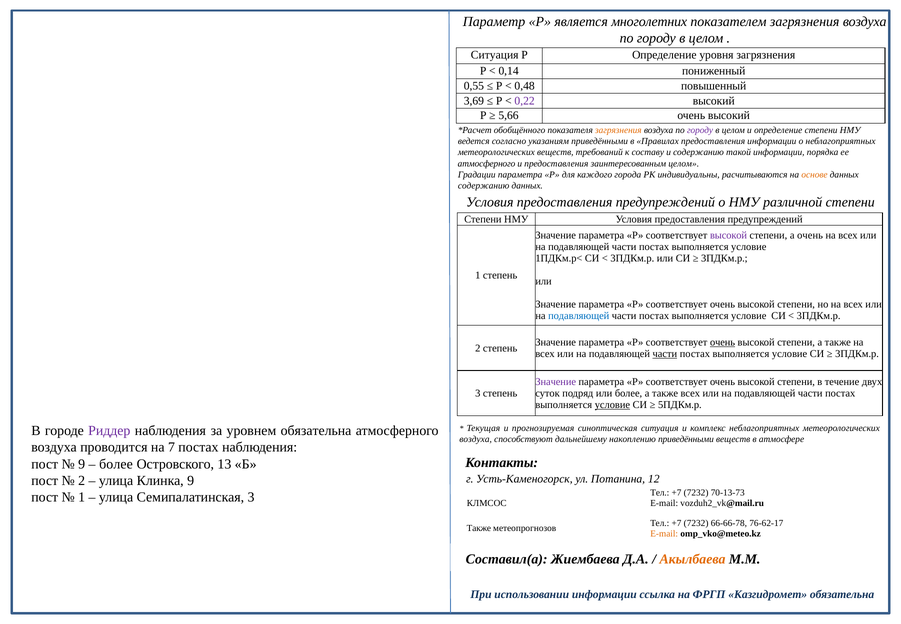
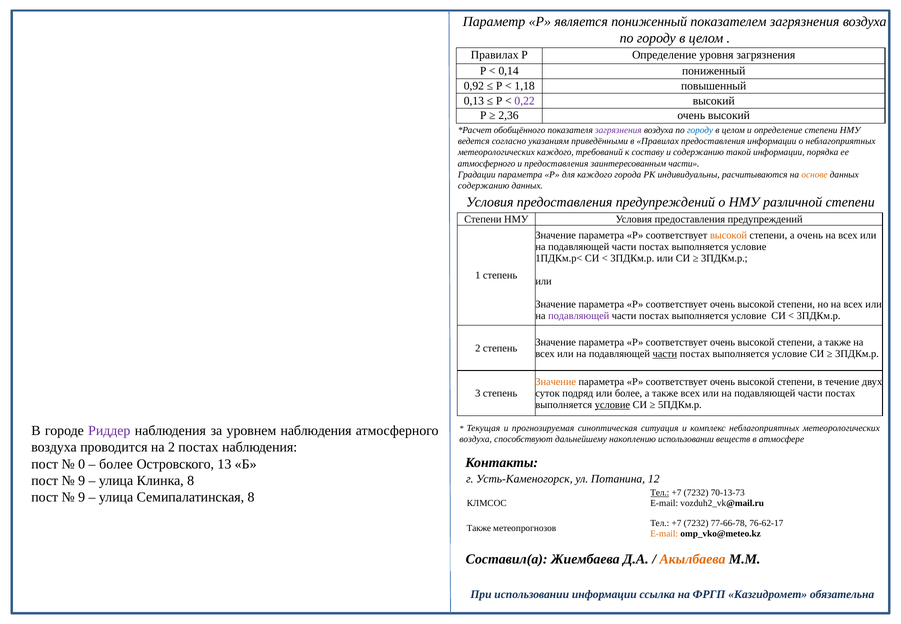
является многолетних: многолетних -> пониженный (649, 22)
Ситуация: Ситуация -> Правилах (495, 55)
0,55: 0,55 -> 0,92 (474, 86)
0,48: 0,48 -> 1,18 (525, 86)
3,69: 3,69 -> 0,13 (474, 101)
5,66: 5,66 -> 2,36 (508, 116)
загрязнения colour: orange -> purple (618, 130)
городу colour: purple -> blue (700, 130)
метеорологических веществ: веществ -> каждого (555, 152)
заинтересованным целом: целом -> части (684, 163)
высокой colour: purple -> orange (729, 235)
подавляющей colour: blue -> purple (579, 316)
очень underline: present -> none (723, 342)
Значение colour: purple -> orange (556, 381)
уровнем обязательна: обязательна -> наблюдения (316, 431)
накоплению приведёнными: приведёнными -> использовании (686, 439)
на 7: 7 -> 2 (171, 447)
9: 9 -> 0 (82, 464)
2: 2 -> 9 (82, 480)
Клинка 9: 9 -> 8 (191, 480)
Тел underline: none -> present (660, 493)
1: 1 -> 9 (82, 497)
Семипалатинская 3: 3 -> 8 (251, 497)
66-66-78: 66-66-78 -> 77-66-78 (729, 523)
